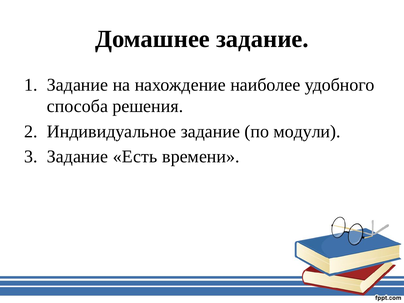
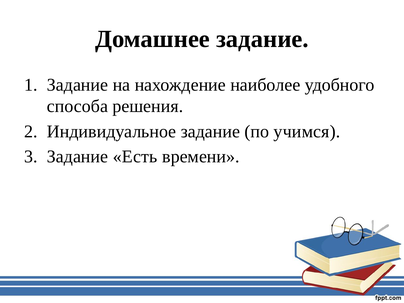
модули: модули -> учимся (307, 131)
